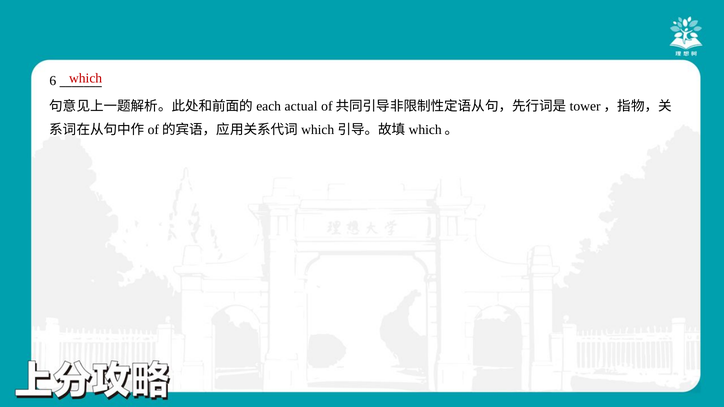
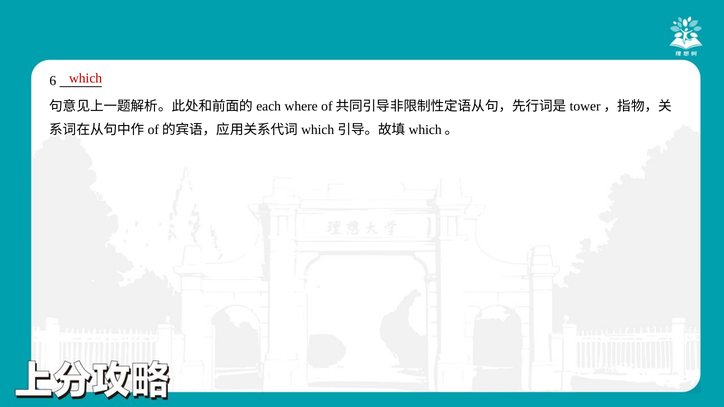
actual: actual -> where (301, 106)
